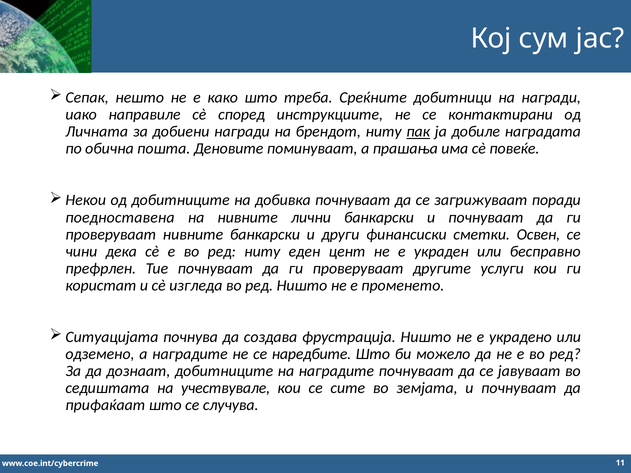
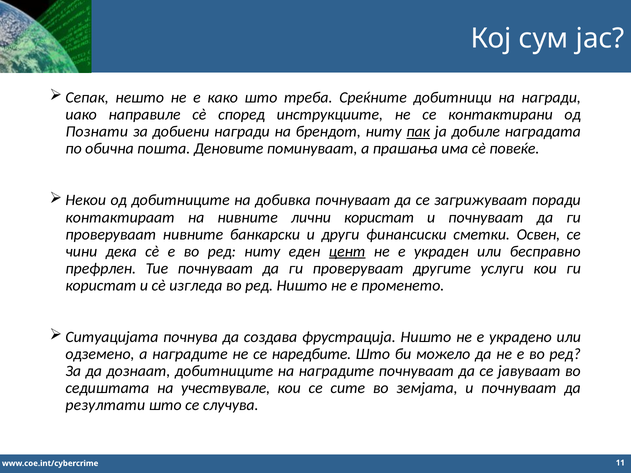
Личната: Личната -> Познати (97, 132)
поедноставена: поедноставена -> контактираат (120, 217)
лични банкарски: банкарски -> користат (379, 217)
цент underline: none -> present (347, 252)
прифаќаат: прифаќаат -> резултати (105, 405)
